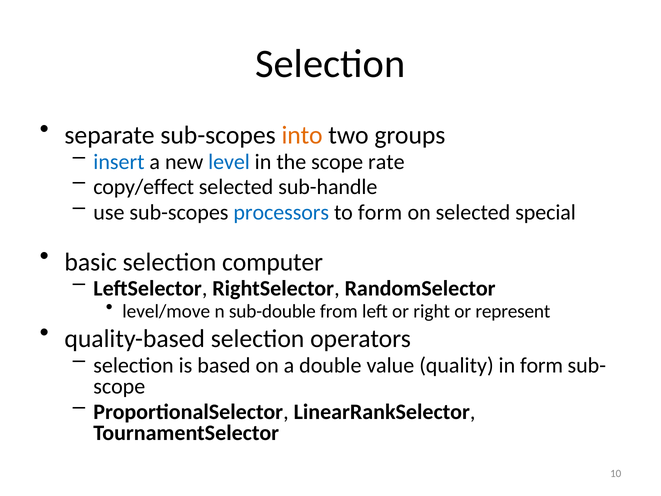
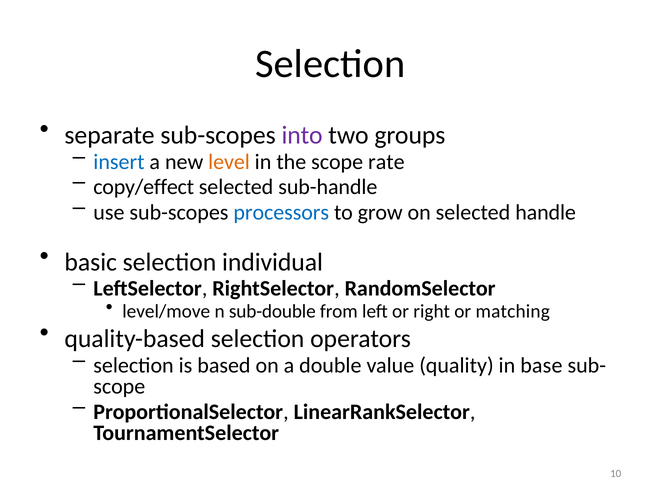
into colour: orange -> purple (302, 135)
level colour: blue -> orange (229, 162)
to form: form -> grow (380, 212)
special: special -> handle (546, 212)
computer: computer -> individual (273, 262)
represent: represent -> matching (513, 311)
in form: form -> base (541, 365)
